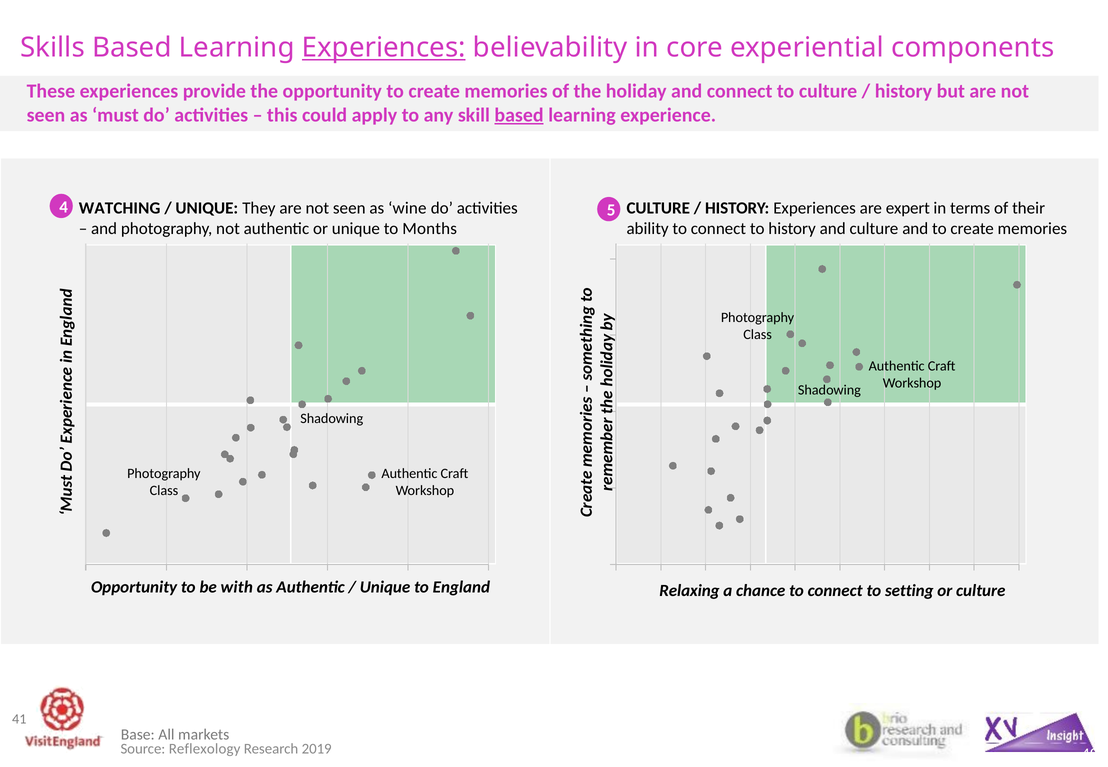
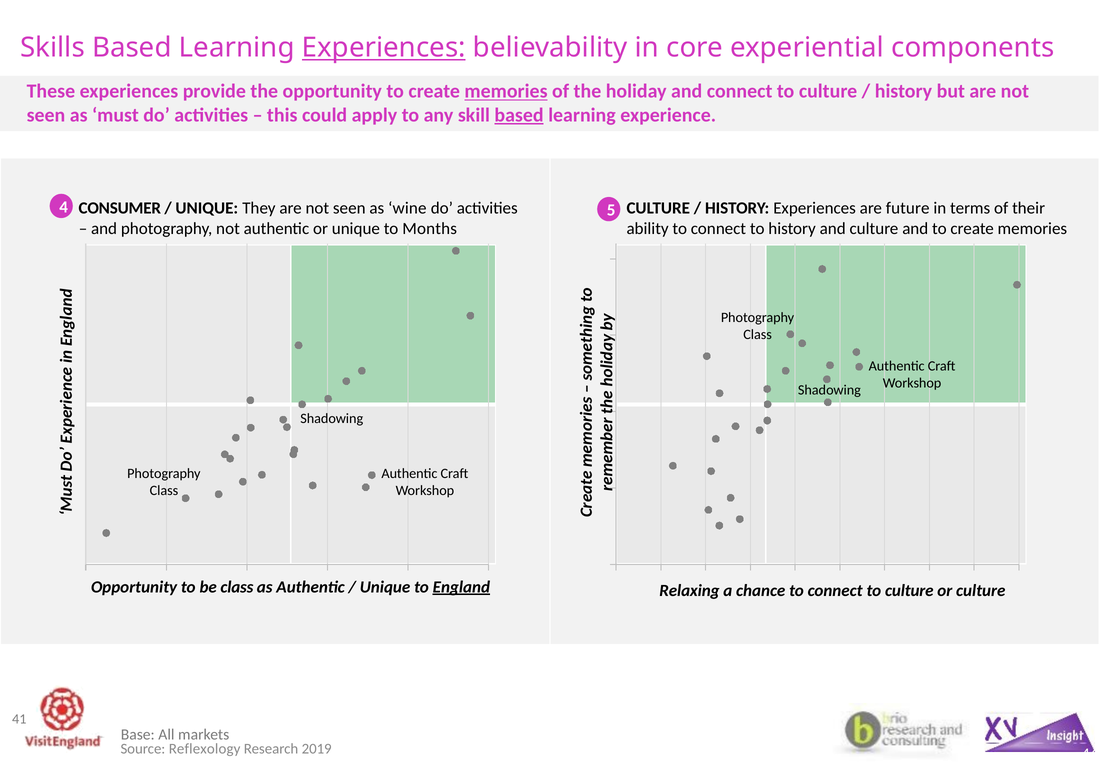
memories underline: none -> present (506, 91)
expert: expert -> future (908, 208)
WATCHING: WATCHING -> CONSUMER (120, 208)
be with: with -> class (237, 587)
England underline: none -> present (461, 587)
to connect to setting: setting -> culture (909, 591)
49: 49 -> 44 (1090, 754)
